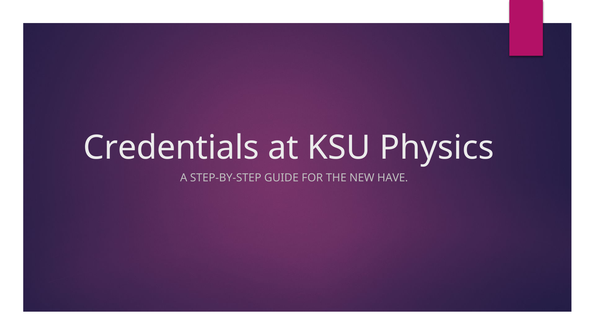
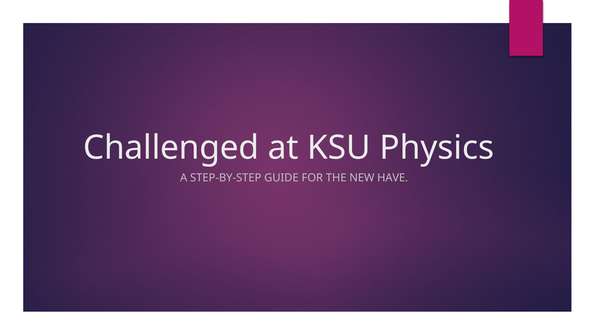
Credentials: Credentials -> Challenged (171, 148)
